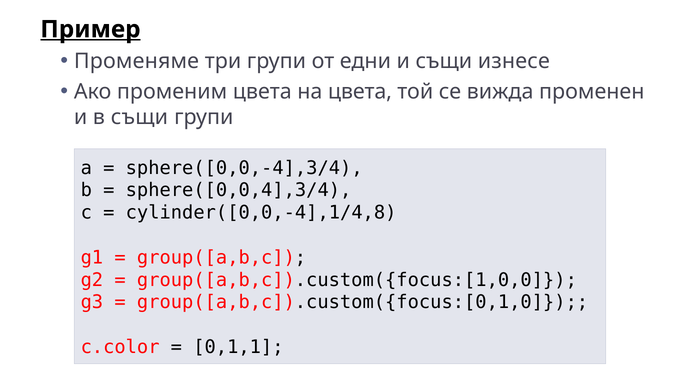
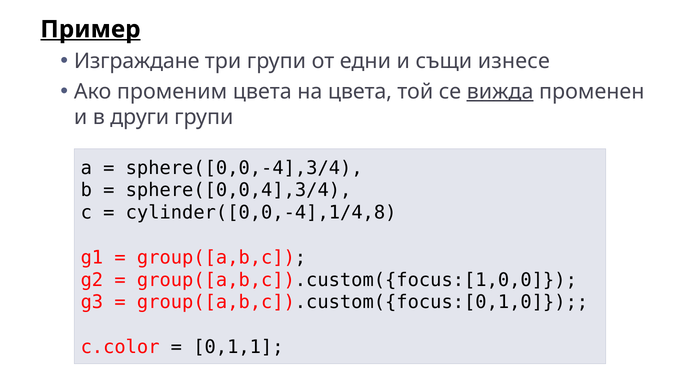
Променяме: Променяме -> Изграждане (137, 61)
вижда underline: none -> present (500, 92)
в същи: същи -> други (140, 118)
